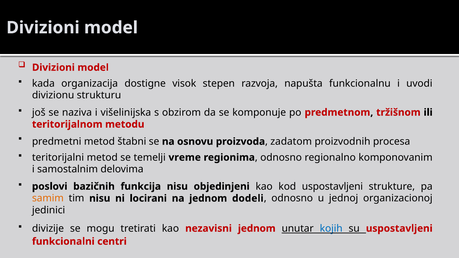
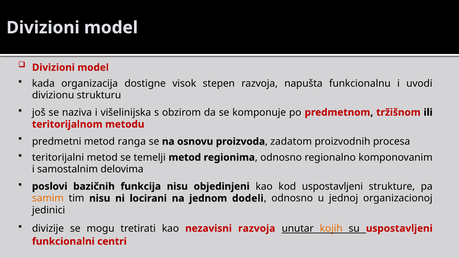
štabni: štabni -> ranga (132, 142)
temelji vreme: vreme -> metod (185, 158)
nezavisni jednom: jednom -> razvoja (257, 229)
kojih colour: blue -> orange (331, 229)
